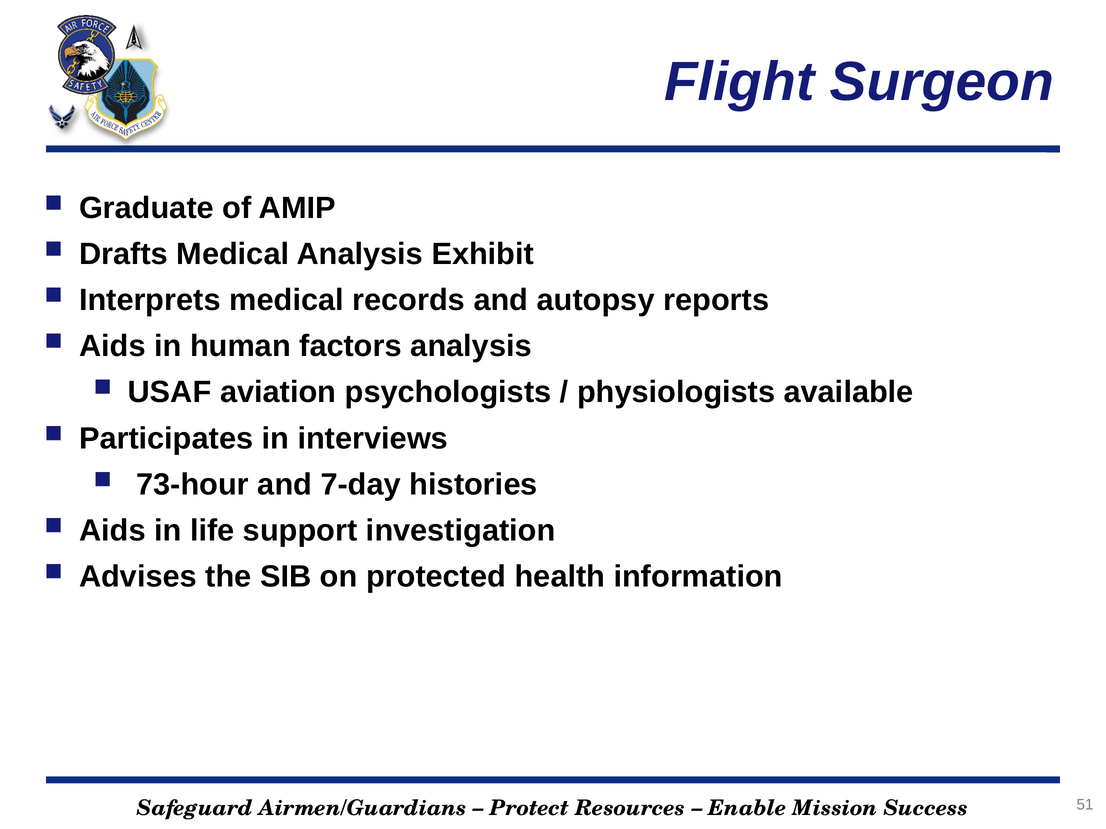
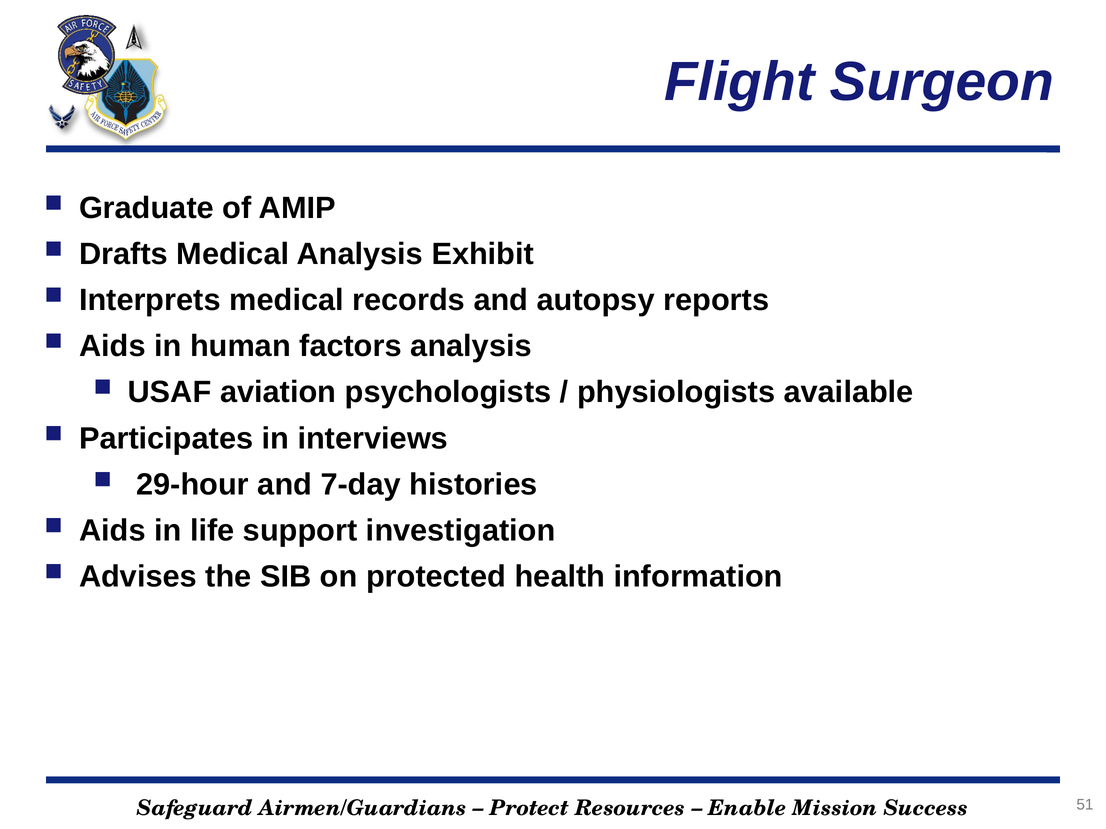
73-hour: 73-hour -> 29-hour (193, 485)
